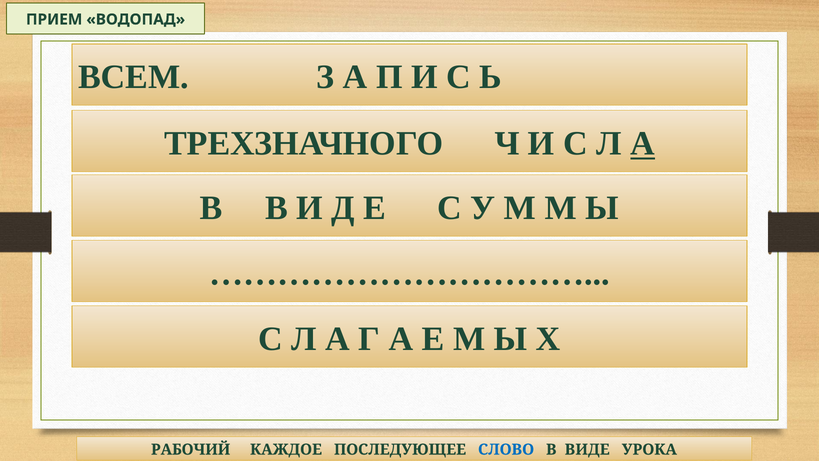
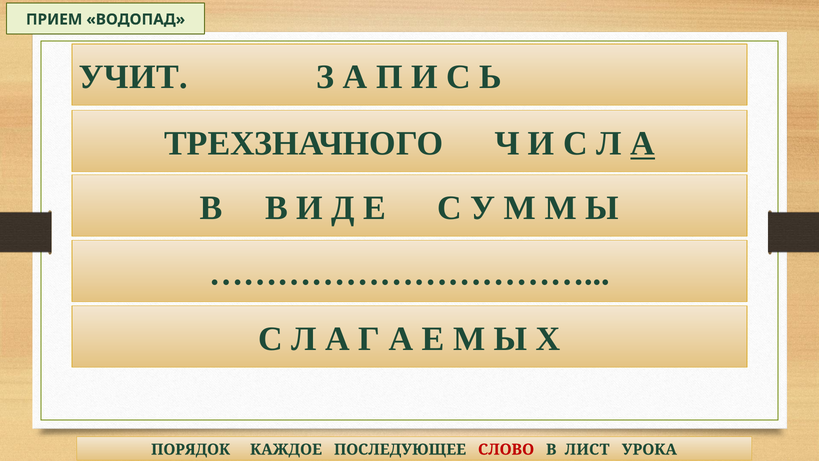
ВСЕМ: ВСЕМ -> УЧИТ (133, 77)
РАБОЧИЙ: РАБОЧИЙ -> ПОРЯДОК (191, 449)
СЛОВО colour: blue -> red (506, 449)
ВИДЕ: ВИДЕ -> ЛИСТ (587, 449)
